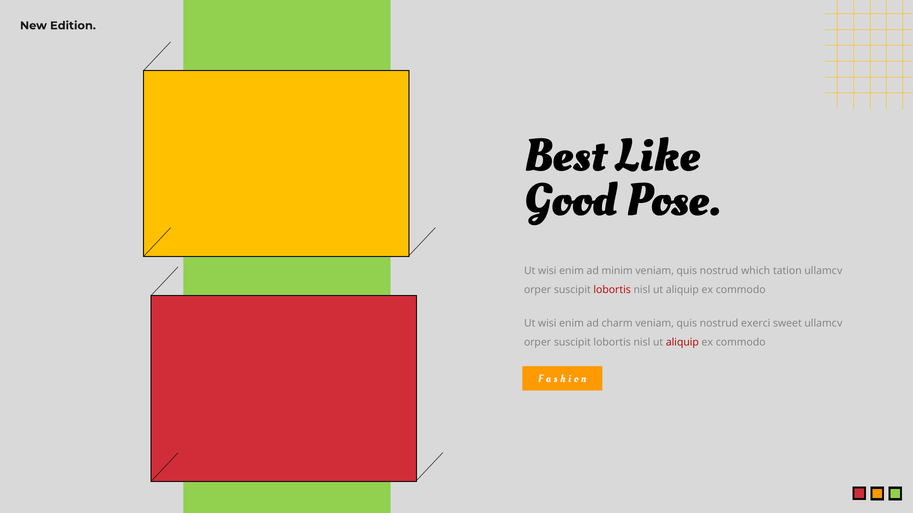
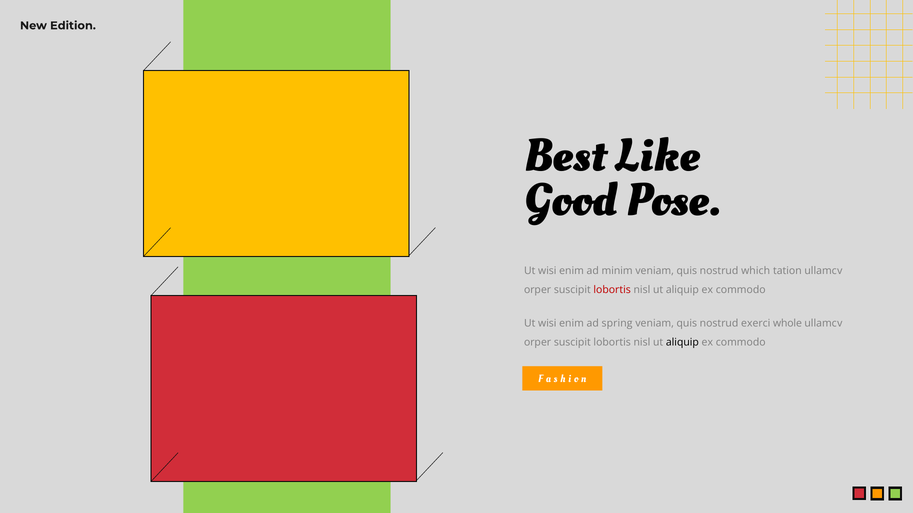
charm: charm -> spring (617, 324)
sweet: sweet -> whole (787, 324)
aliquip colour: red -> black (682, 342)
